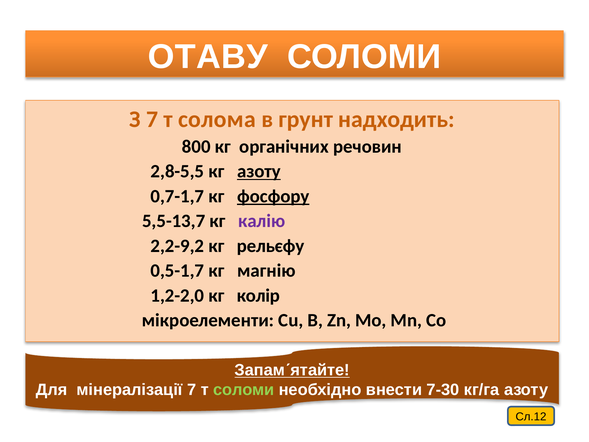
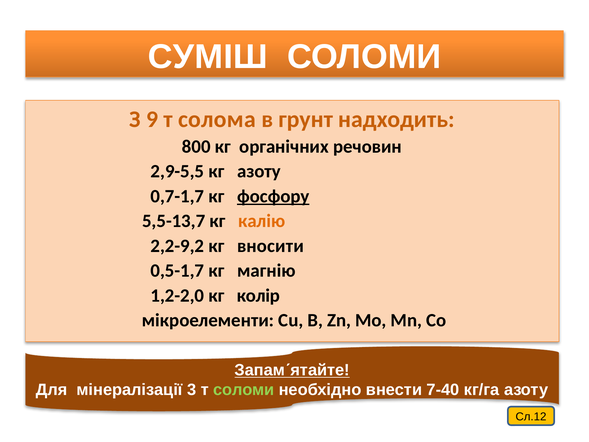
ОТАВУ: ОТАВУ -> СУМІШ (208, 57)
З 7: 7 -> 9 (152, 119)
2,8-5,5: 2,8-5,5 -> 2,9-5,5 (177, 171)
азоту underline: present -> none (259, 171)
калію colour: purple -> orange (262, 221)
рельєфу: рельєфу -> вносити (270, 246)
мінералізації 7: 7 -> 3 (192, 390)
7-30: 7-30 -> 7-40 (443, 390)
